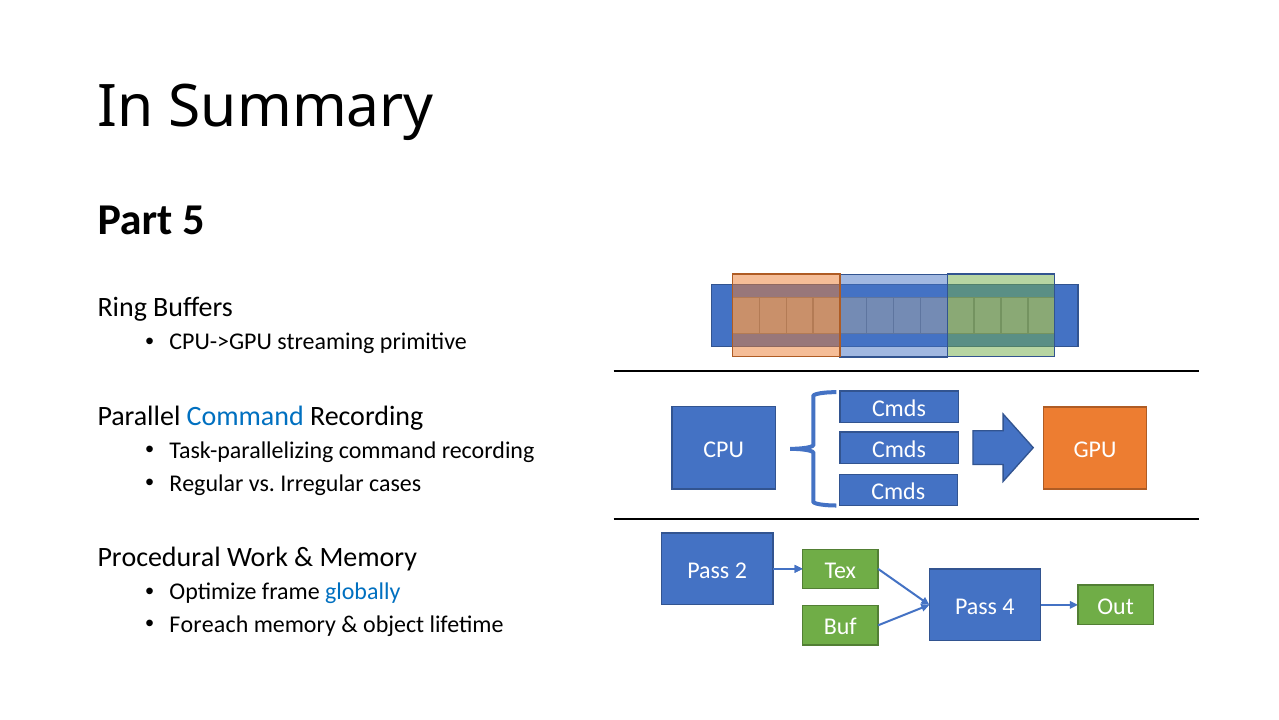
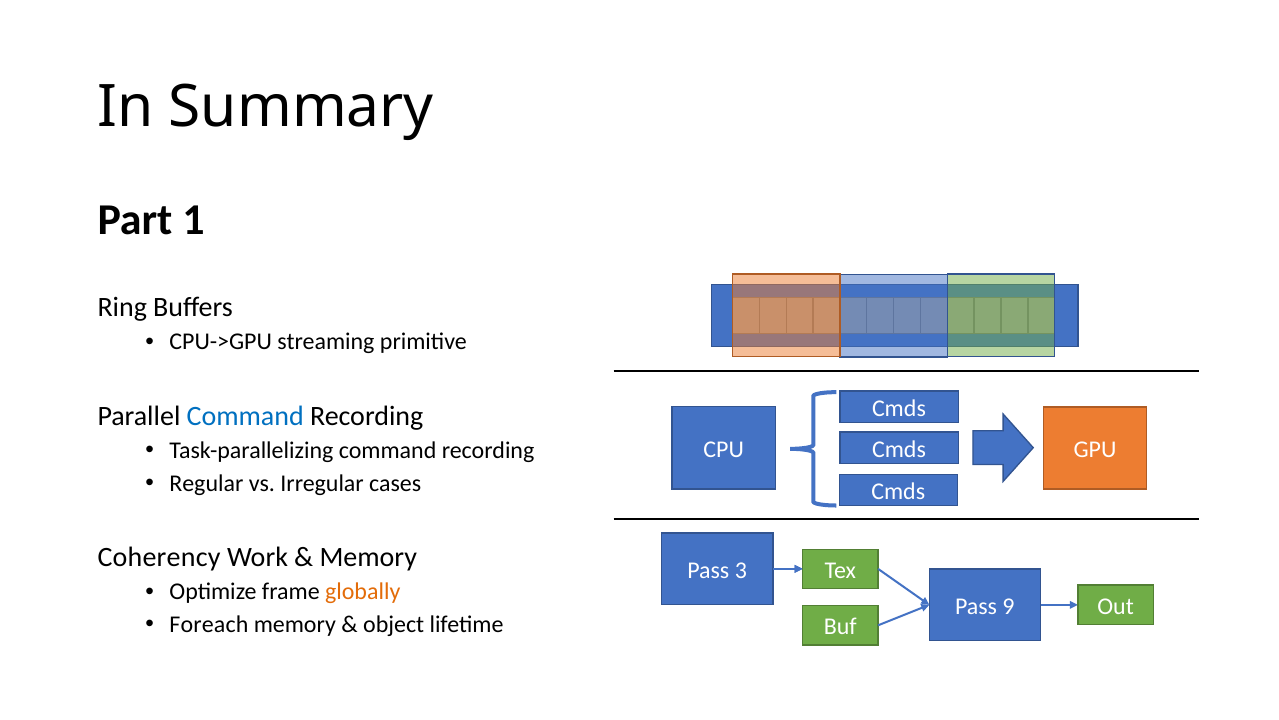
5: 5 -> 1 (193, 220)
Procedural: Procedural -> Coherency (159, 557)
2: 2 -> 3 (741, 570)
globally colour: blue -> orange (363, 591)
4: 4 -> 9 (1009, 606)
